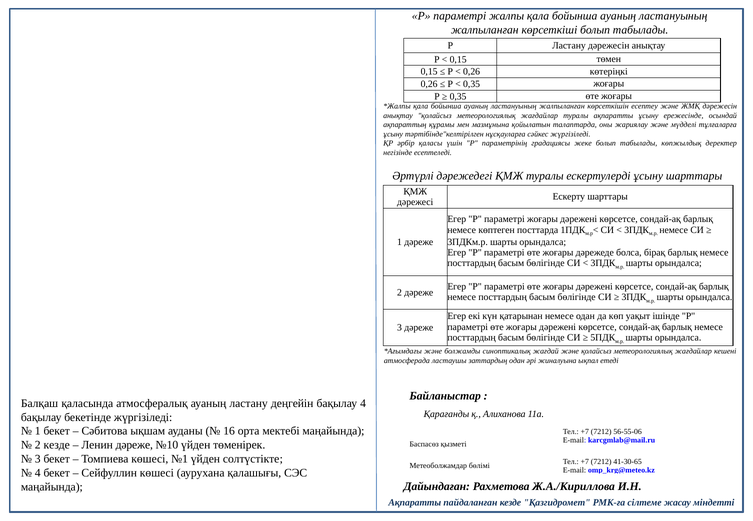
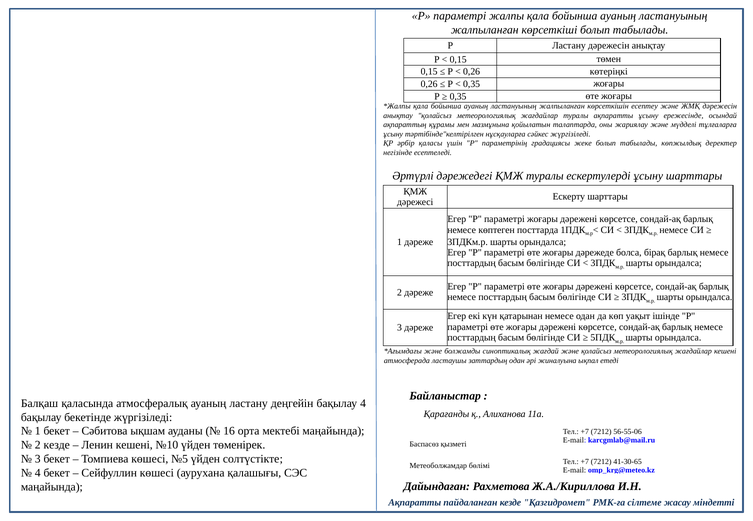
Ленин дәреже: дәреже -> кешені (134, 445)
№1: №1 -> №5 (180, 459)
